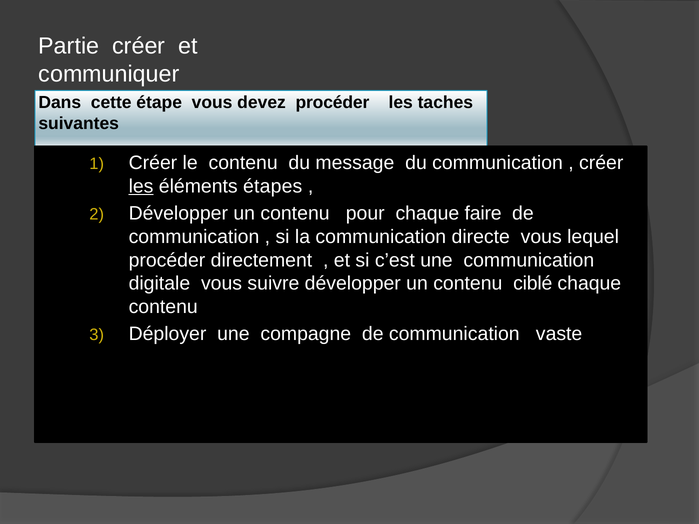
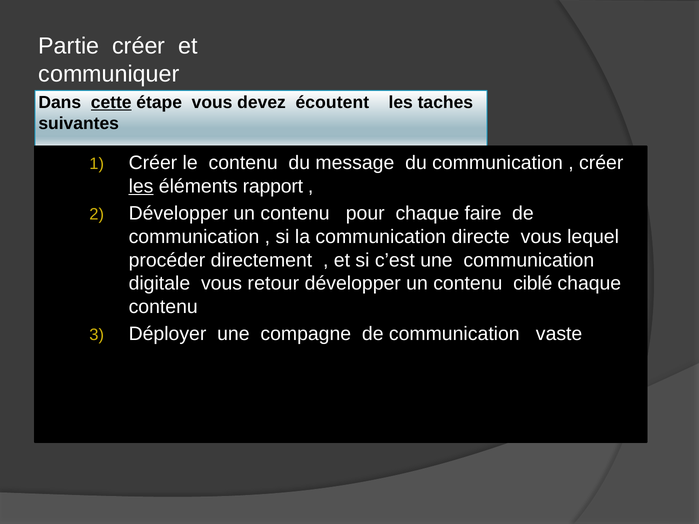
cette underline: none -> present (111, 102)
devez procéder: procéder -> écoutent (332, 102)
étapes: étapes -> rapport (273, 186)
suivre: suivre -> retour (273, 284)
